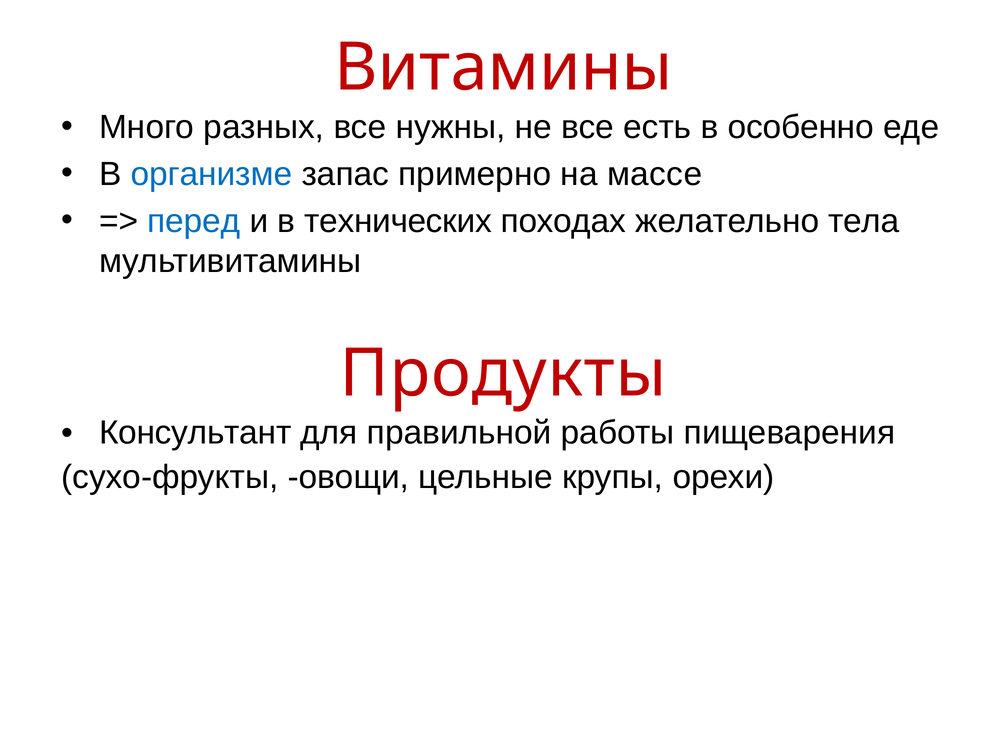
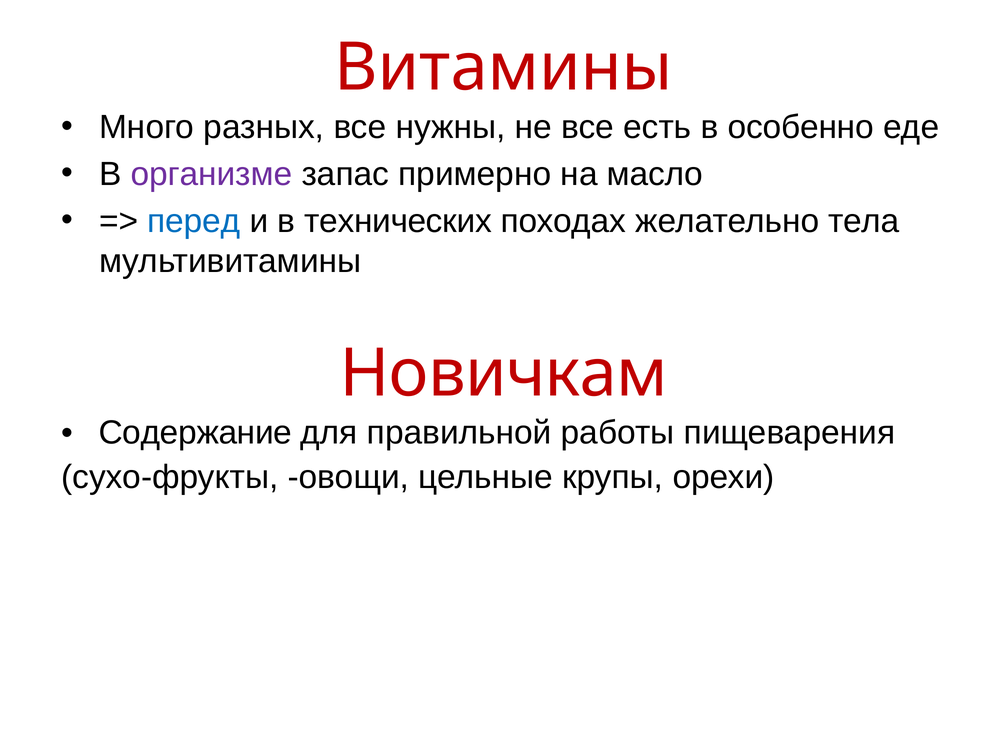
организме colour: blue -> purple (211, 174)
массе: массе -> масло (655, 174)
Продукты: Продукты -> Новичкам (504, 373)
Консультант: Консультант -> Содержание (195, 433)
